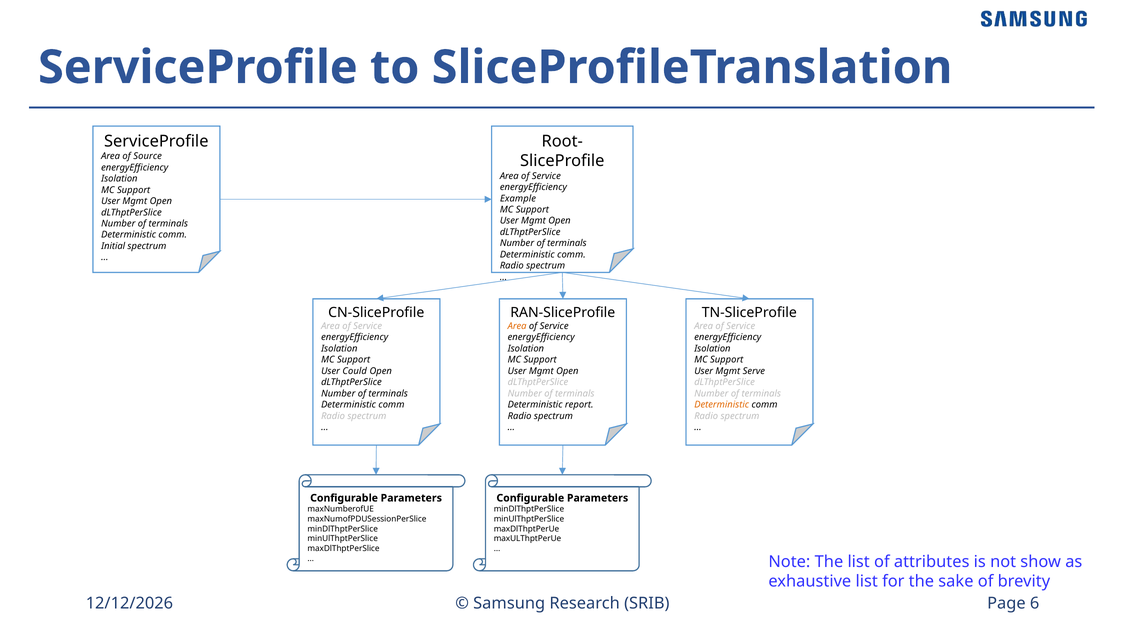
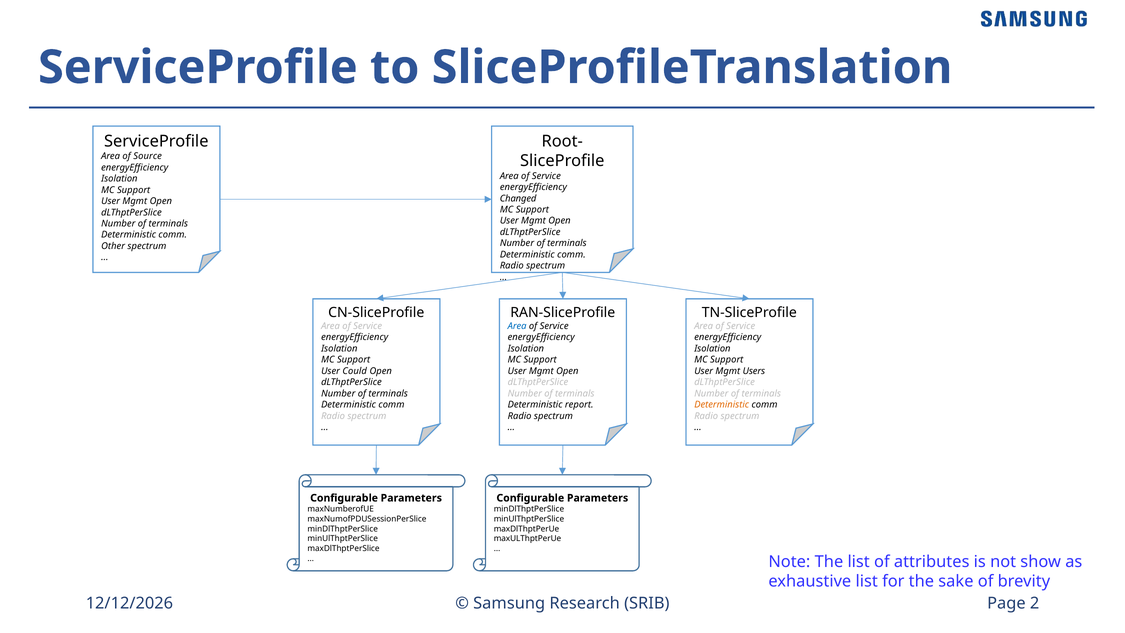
Example: Example -> Changed (518, 198)
Initial: Initial -> Other (113, 246)
Area colour: orange -> blue (517, 326)
Serve: Serve -> Users (754, 371)
6: 6 -> 2 (1035, 603)
